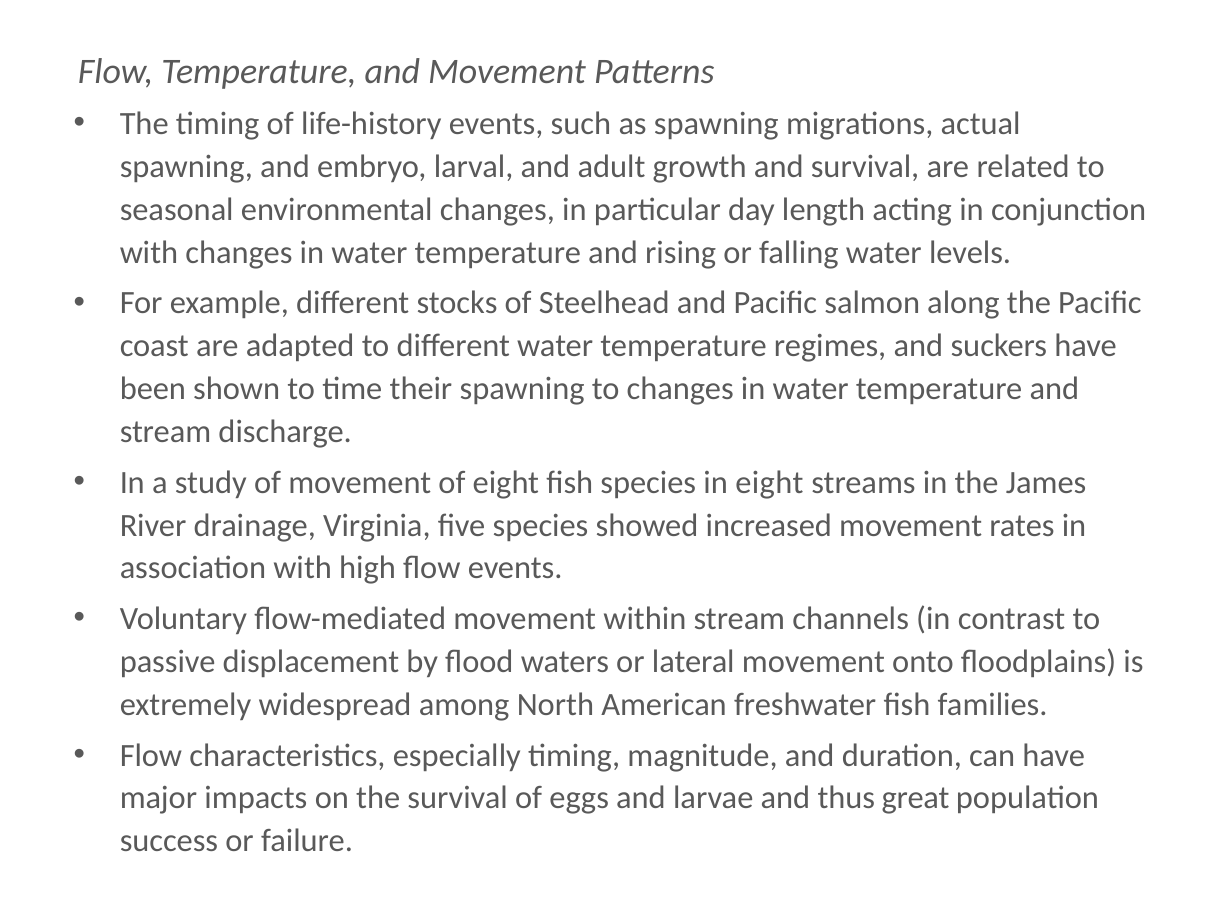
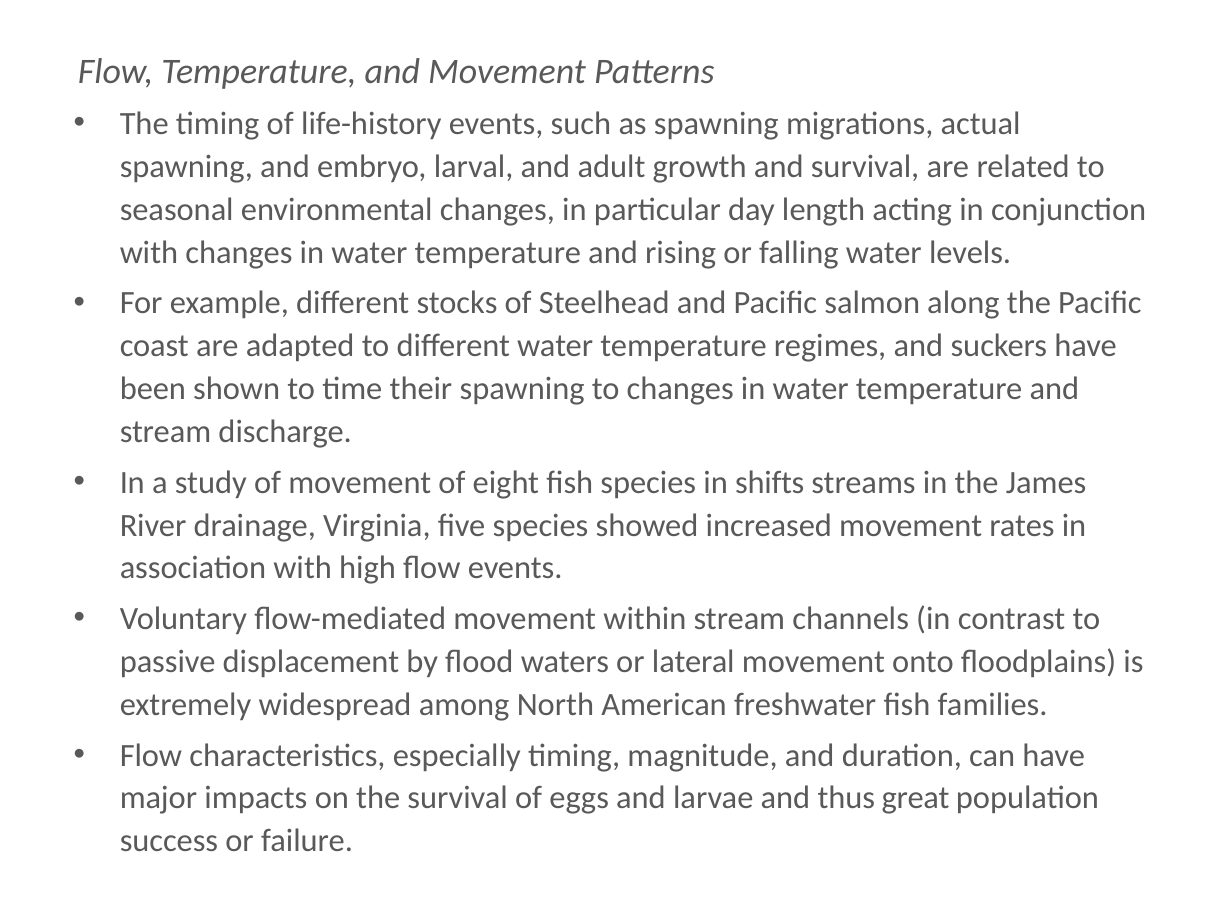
in eight: eight -> shifts (770, 483)
